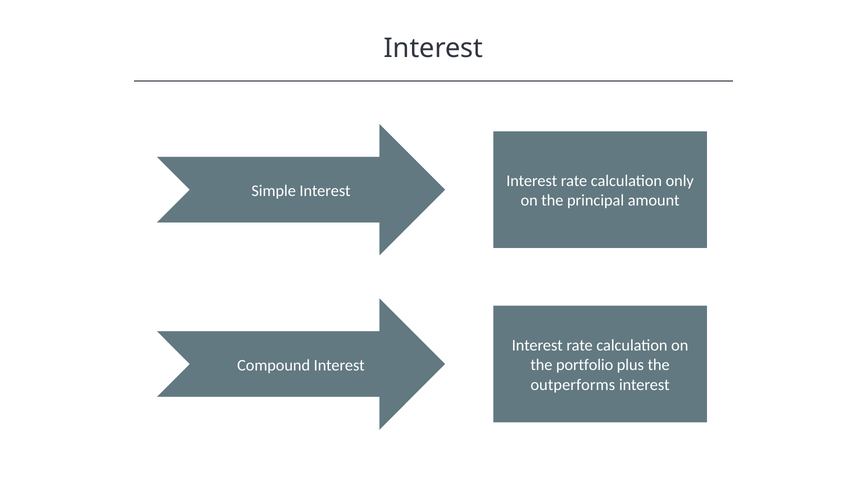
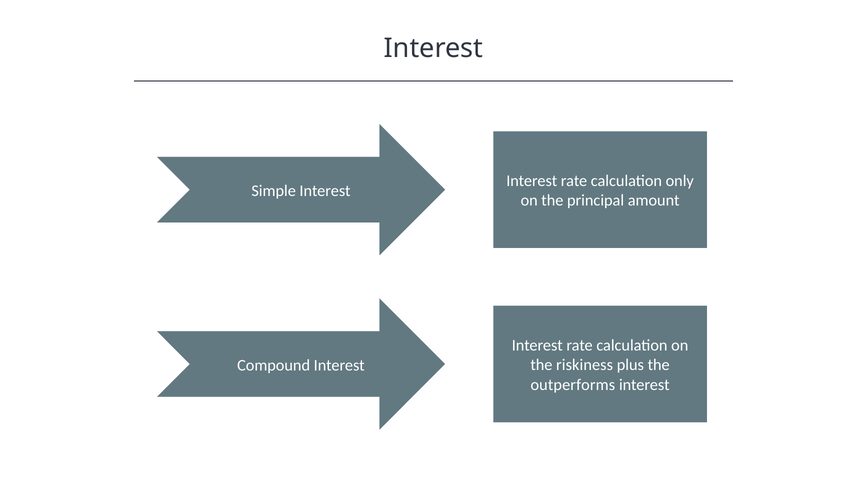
portfolio: portfolio -> riskiness (585, 365)
